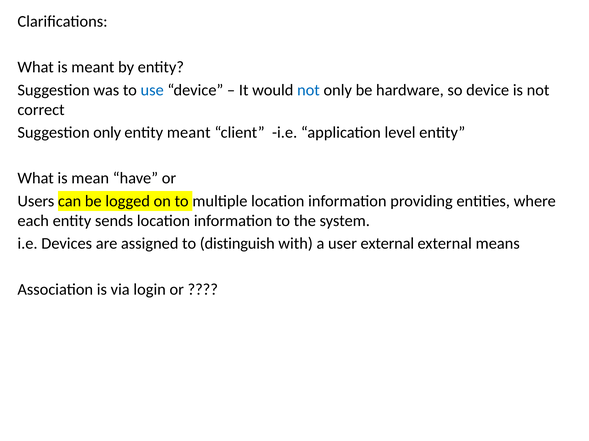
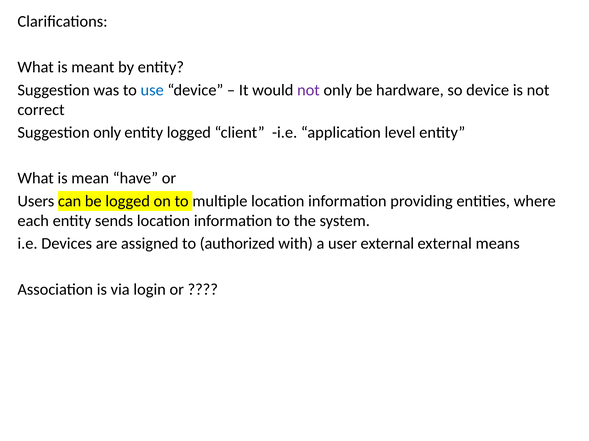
not colour: blue -> purple (308, 90)
entity meant: meant -> logged (189, 133)
distinguish: distinguish -> authorized (237, 244)
